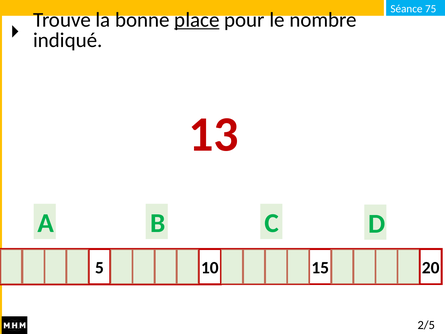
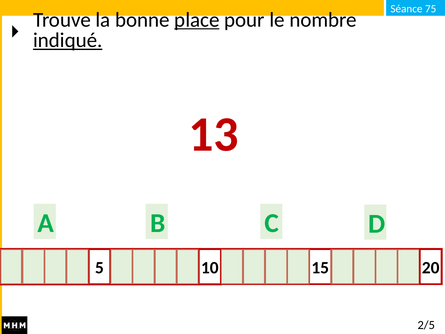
indiqué underline: none -> present (68, 40)
